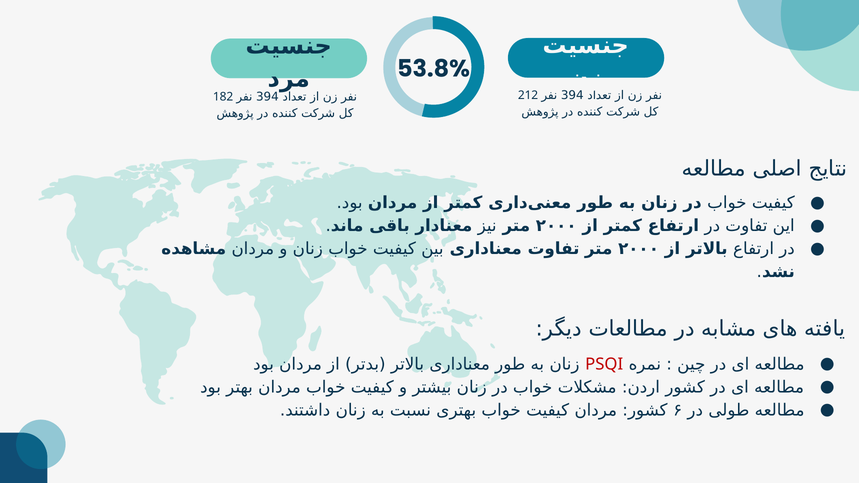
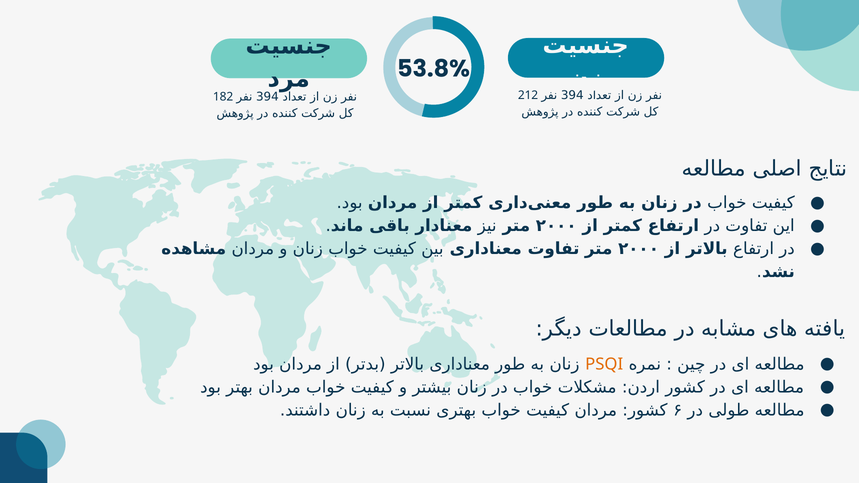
PSQI colour: red -> orange (604, 364)
